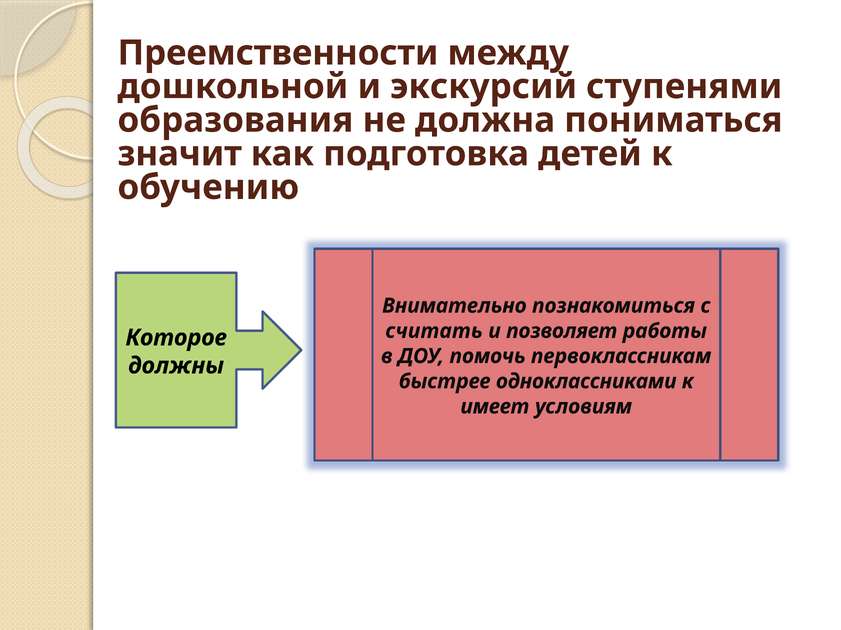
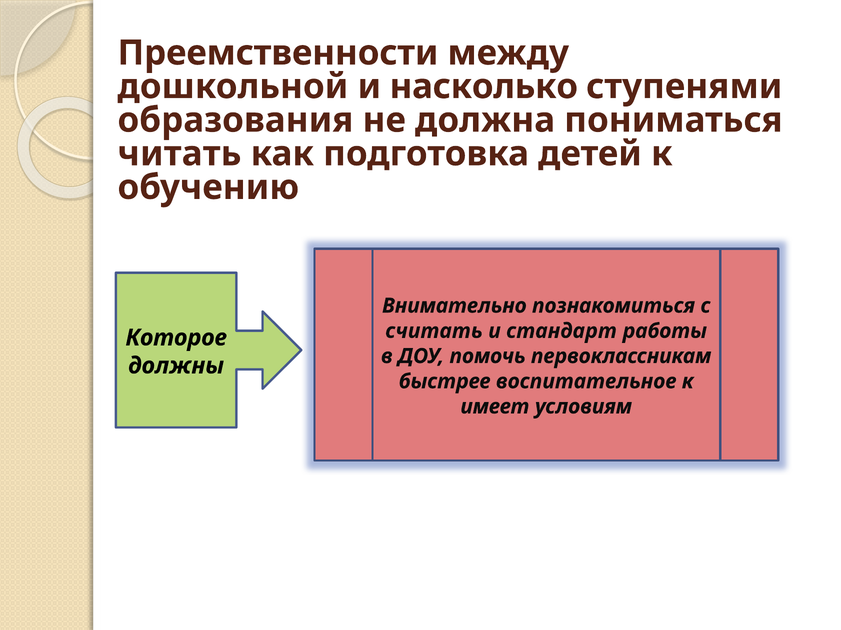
экскурсий: экскурсий -> насколько (484, 87)
значит: значит -> читать (179, 154)
позволяет: позволяет -> стандарт (562, 331)
одноклассниками: одноклассниками -> воспитательное (586, 382)
